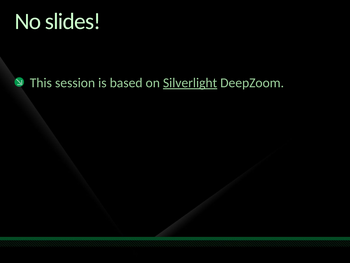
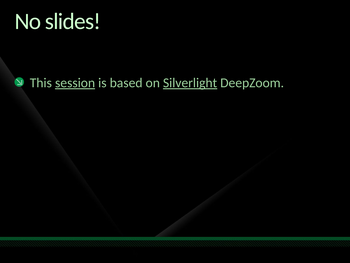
session underline: none -> present (75, 83)
